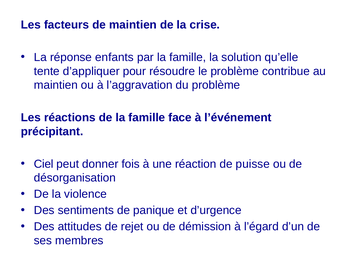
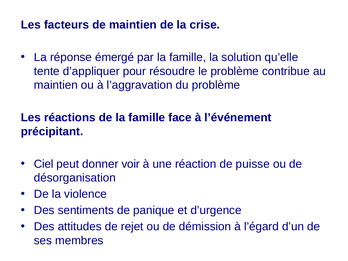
enfants: enfants -> émergé (115, 57)
fois: fois -> voir (131, 164)
